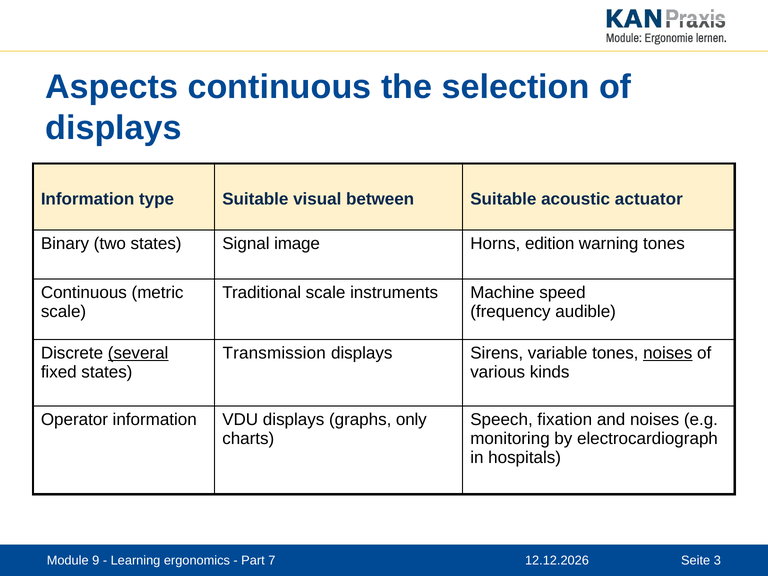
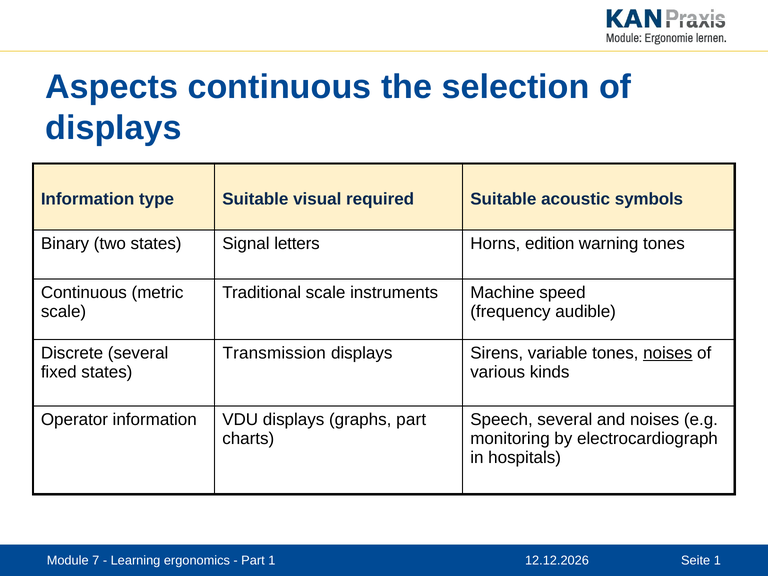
between: between -> required (380, 199)
actuator: actuator -> symbols (649, 199)
image: image -> letters (297, 243)
several underline: present -> none (138, 353)
graphs only: only -> part (411, 420)
Speech fixation: fixation -> several (565, 420)
9: 9 -> 7 (96, 560)
Part 7: 7 -> 1 (272, 560)
3: 3 -> 1 (717, 560)
